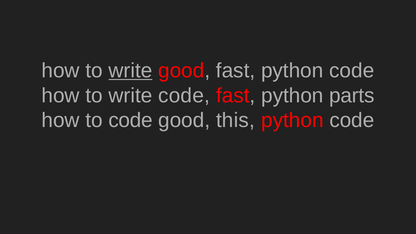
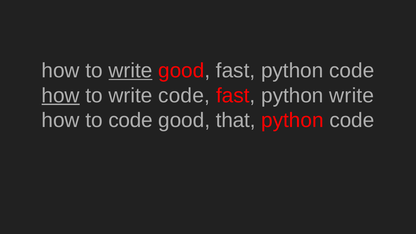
how underline: none -> present (61, 95)
python parts: parts -> write (352, 95)
this: this -> that (236, 120)
